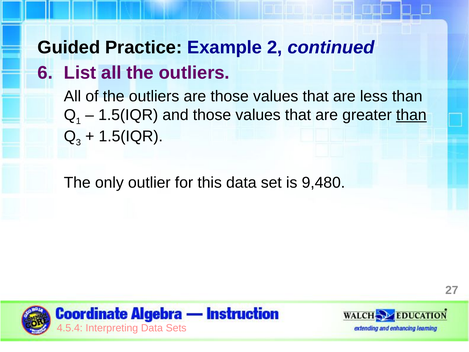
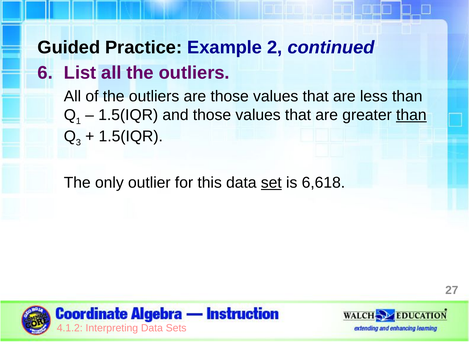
set underline: none -> present (271, 183)
9,480: 9,480 -> 6,618 (323, 183)
4.5.4: 4.5.4 -> 4.1.2 (70, 328)
